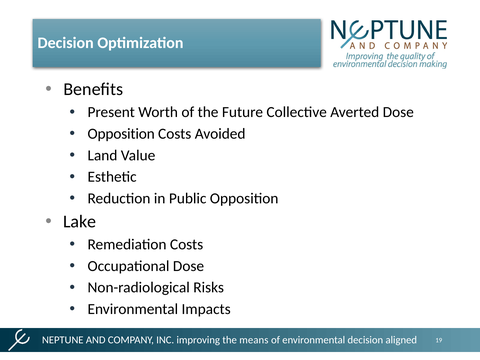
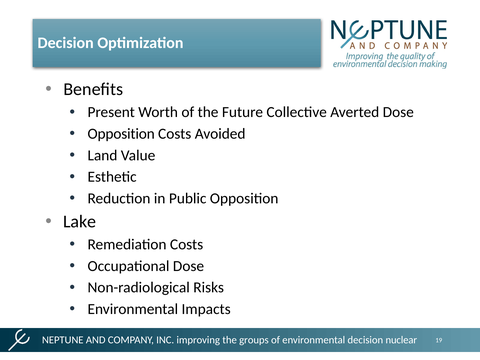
means: means -> groups (254, 340)
aligned: aligned -> nuclear (401, 340)
